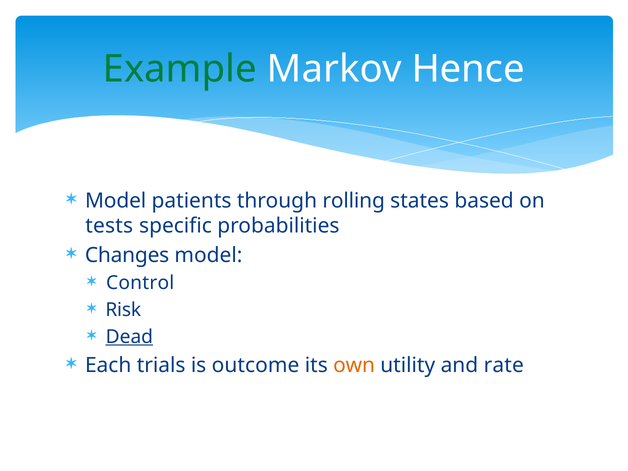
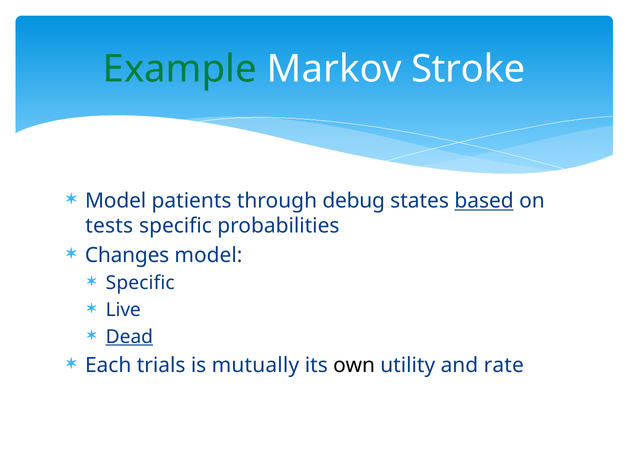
Hence: Hence -> Stroke (468, 69)
rolling: rolling -> debug (354, 201)
based underline: none -> present (484, 201)
Control: Control -> Specific (140, 283)
Risk: Risk -> Live (123, 310)
outcome: outcome -> mutually (255, 365)
own colour: orange -> black (354, 365)
